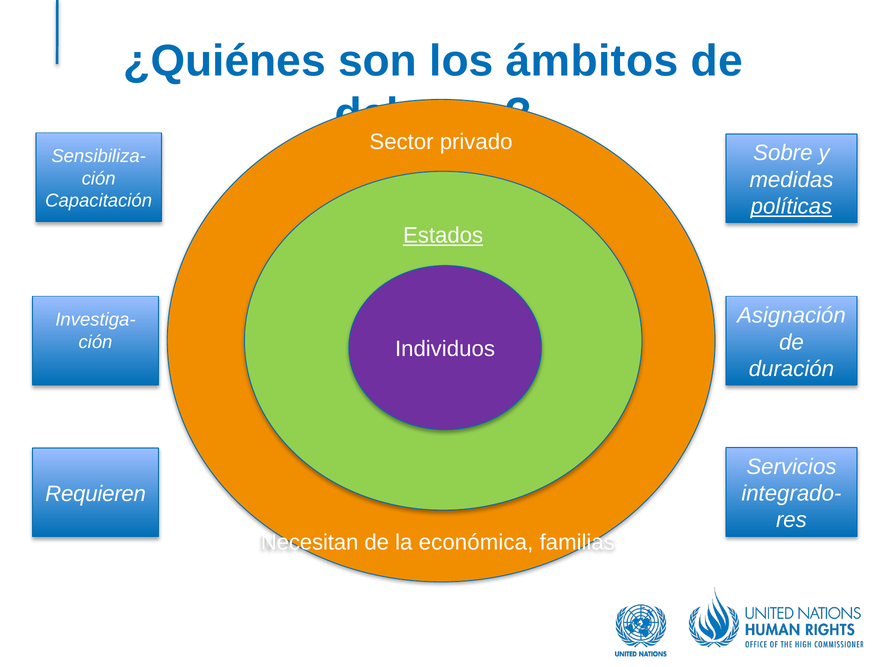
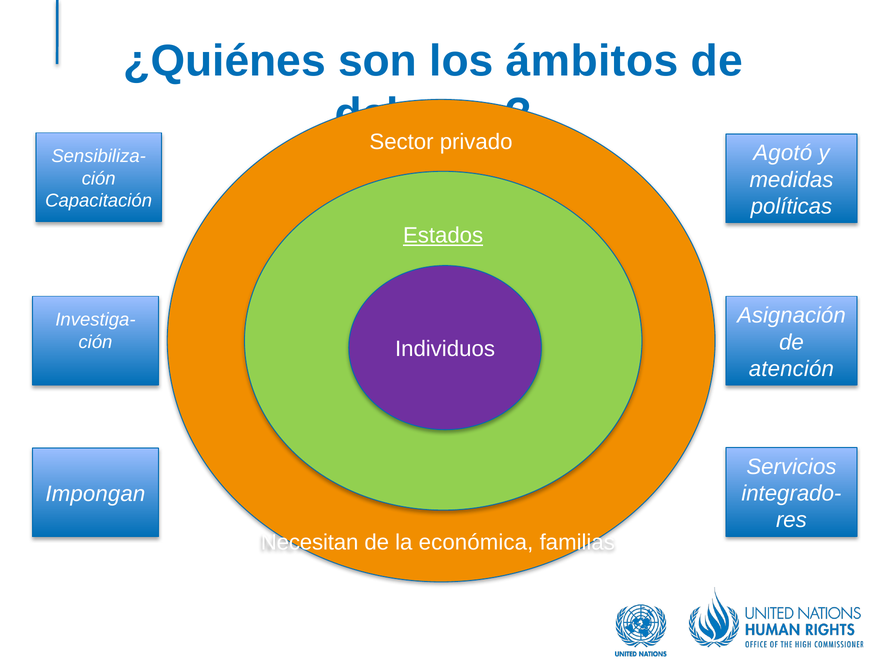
Sobre: Sobre -> Agotó (783, 153)
políticas underline: present -> none (791, 206)
duración: duración -> atención (791, 369)
Requieren: Requieren -> Impongan (95, 494)
